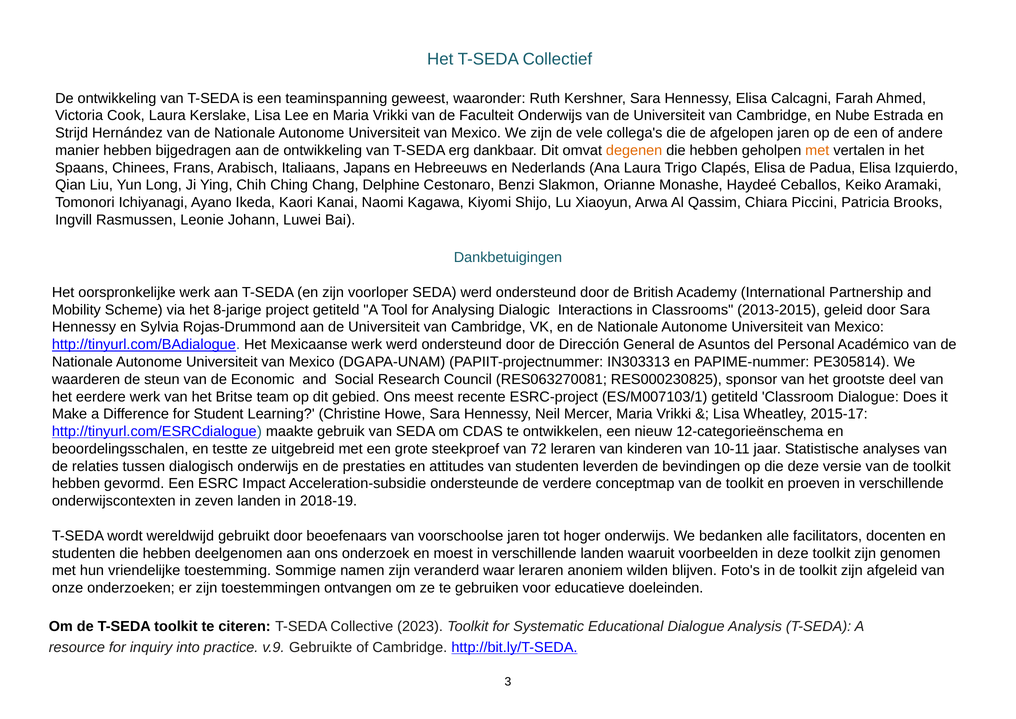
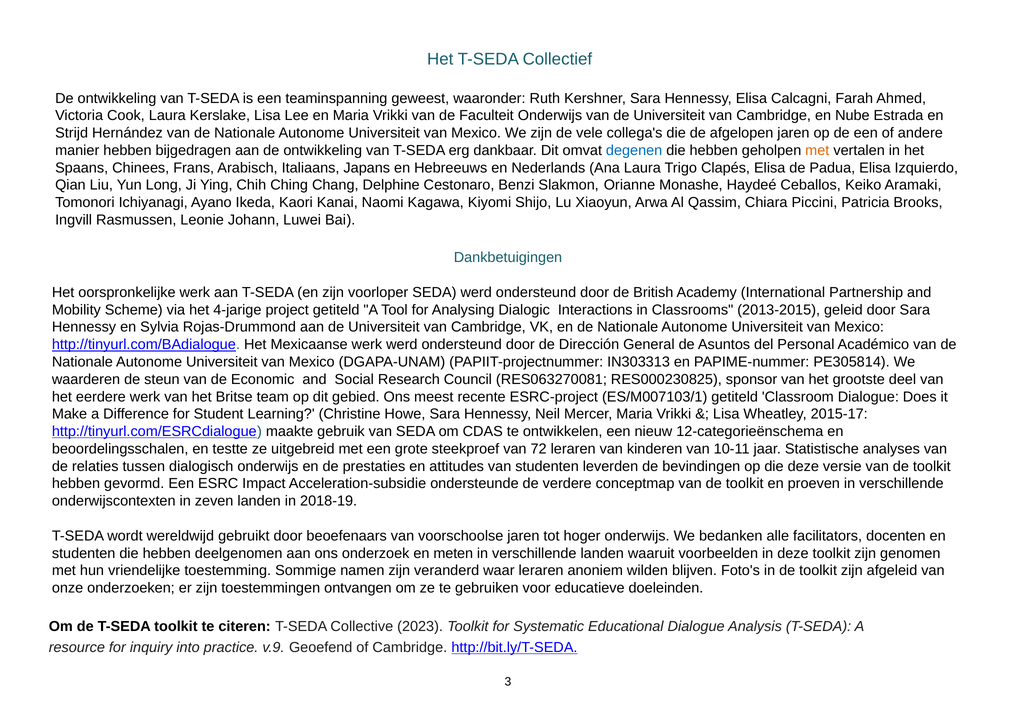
degenen colour: orange -> blue (634, 150)
8-jarige: 8-jarige -> 4-jarige (237, 310)
moest: moest -> meten (453, 553)
Gebruikte: Gebruikte -> Geoefend (321, 647)
